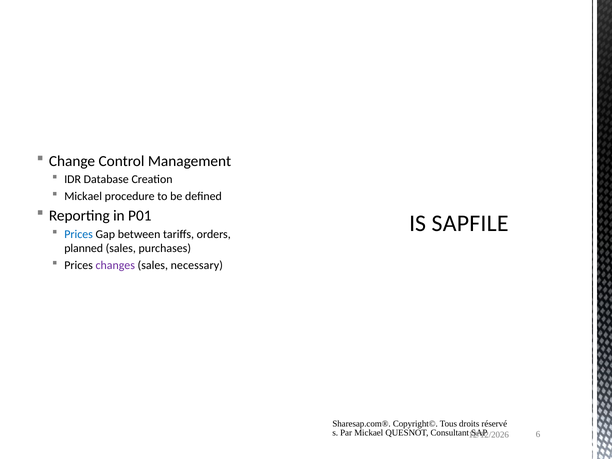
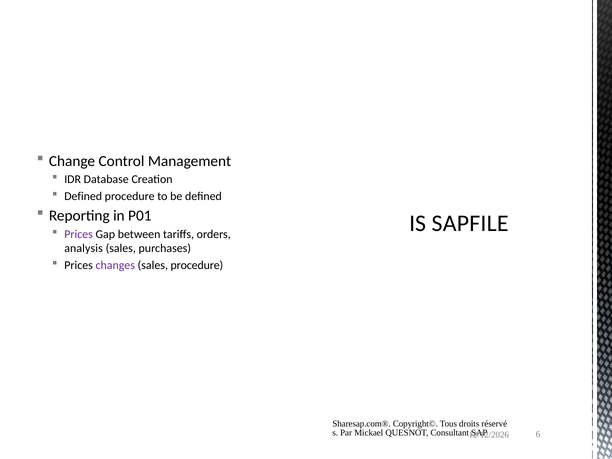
Mickael: Mickael -> Defined (83, 196)
Prices colour: blue -> purple (79, 234)
planned: planned -> analysis (84, 249)
sales necessary: necessary -> procedure (197, 265)
